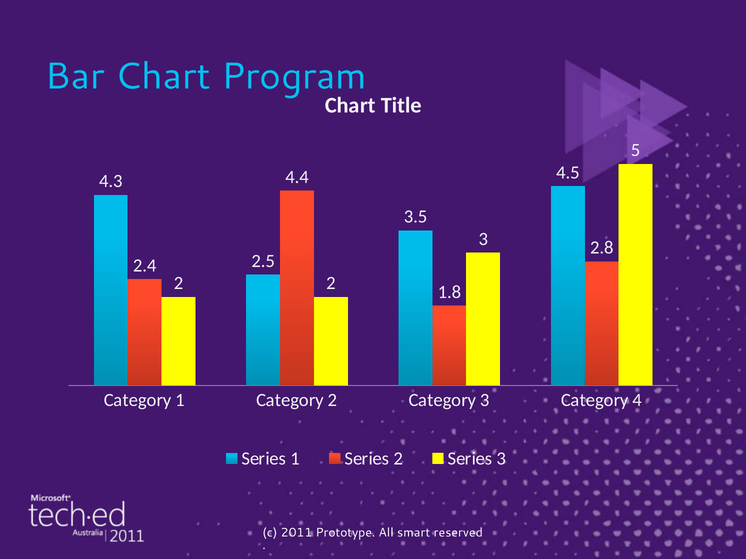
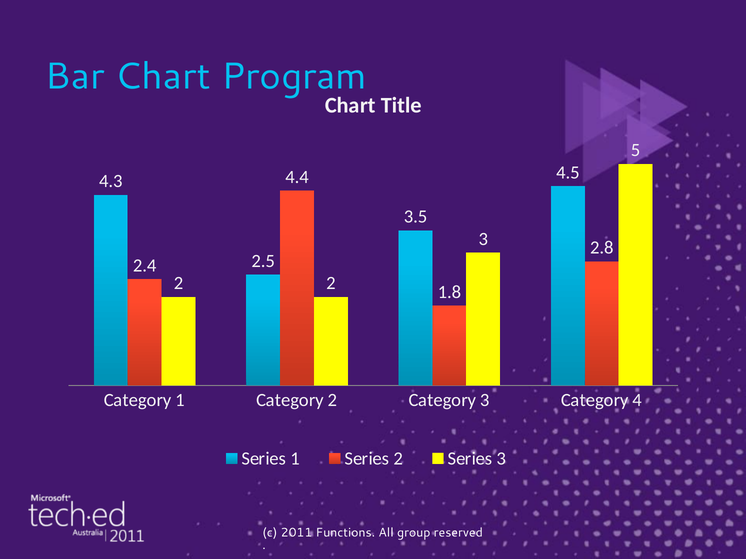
Prototype: Prototype -> Functions (345, 533)
smart: smart -> group (414, 533)
